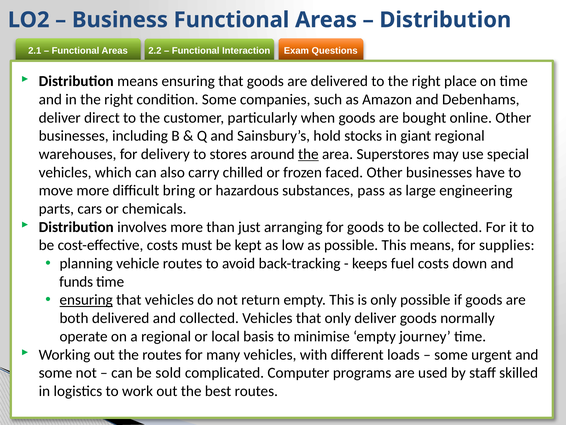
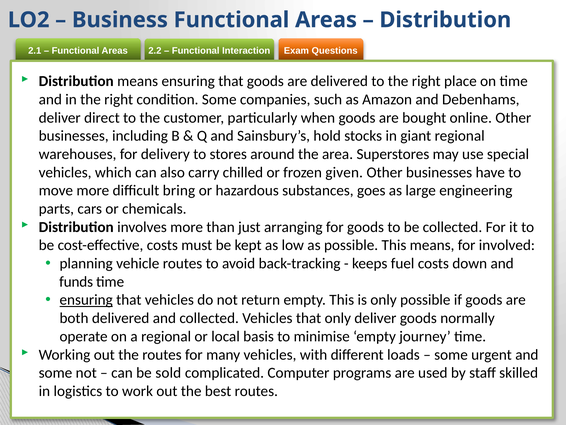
the underline: present -> none (308, 154)
faced: faced -> given (344, 172)
pass: pass -> goes (371, 190)
supplies: supplies -> involved (507, 245)
